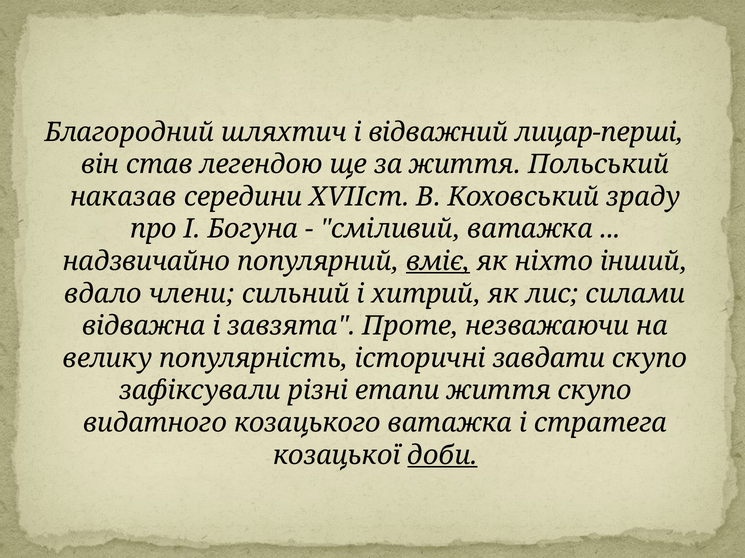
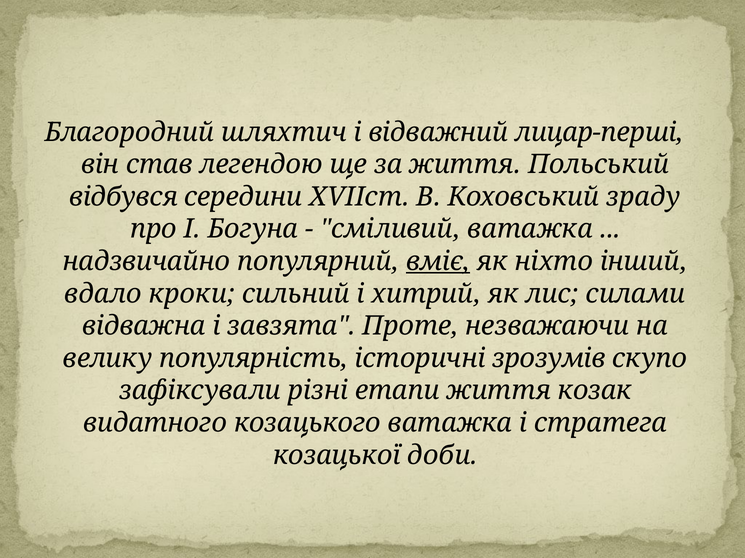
наказав: наказав -> відбувся (124, 197)
члени: члени -> кроки (192, 294)
завдати: завдати -> зрозумів (549, 359)
життя скупо: скупо -> козак (595, 391)
доби underline: present -> none (442, 456)
